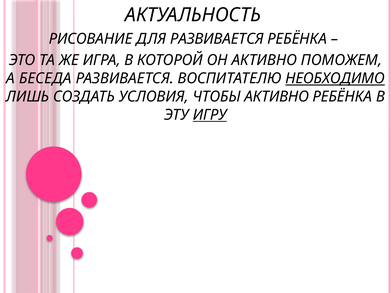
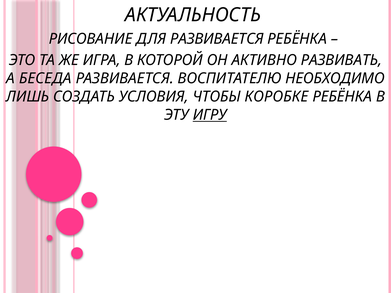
ПОМОЖЕМ: ПОМОЖЕМ -> РАЗВИВАТЬ (341, 60)
НЕОБХОДИМО underline: present -> none (335, 78)
ЧТОБЫ АКТИВНО: АКТИВНО -> КОРОБКЕ (277, 97)
